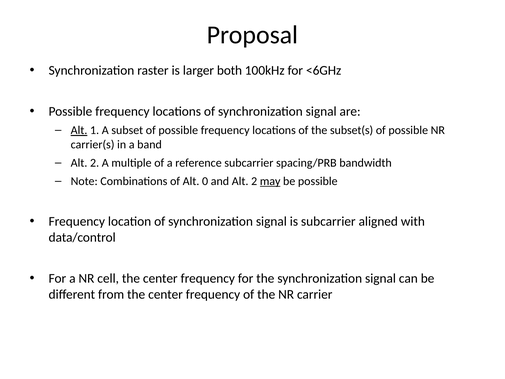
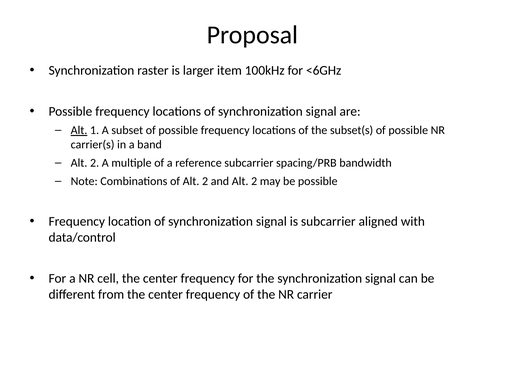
both: both -> item (229, 70)
of Alt 0: 0 -> 2 (205, 181)
may underline: present -> none (270, 181)
